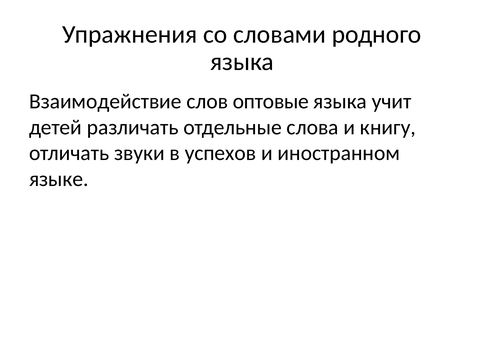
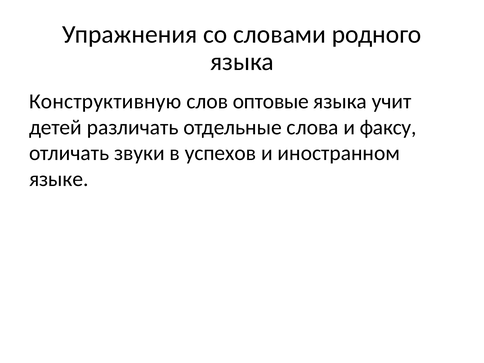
Взаимодействие: Взаимодействие -> Конструктивную (105, 102)
книгу: книгу -> факсу (388, 127)
